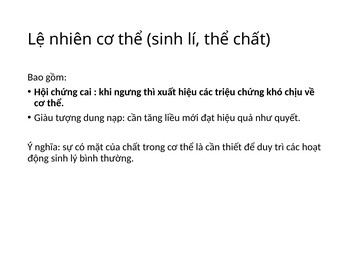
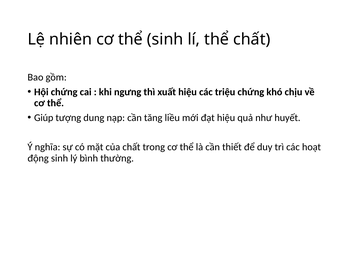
Giàu: Giàu -> Giúp (44, 117)
quyết: quyết -> huyết (287, 117)
